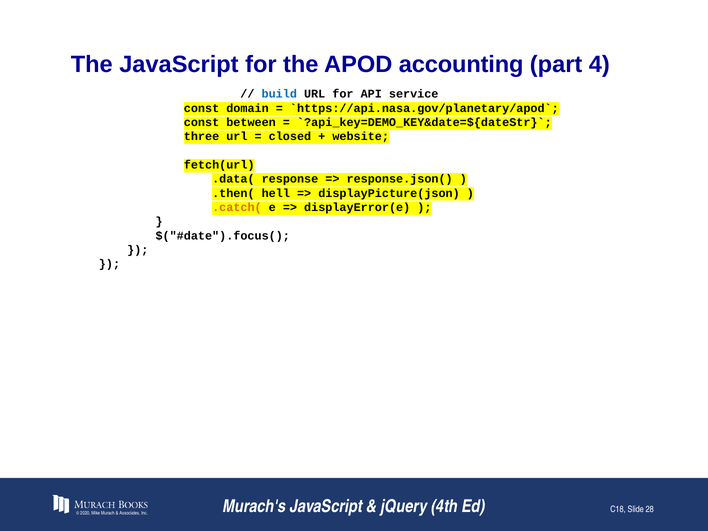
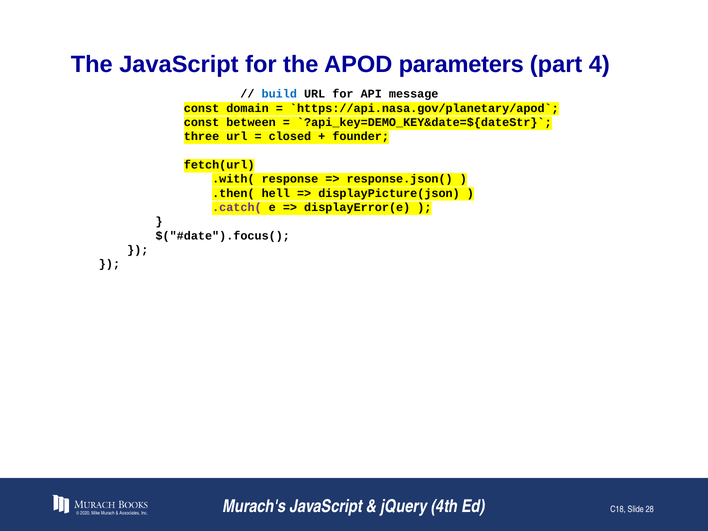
accounting: accounting -> parameters (461, 64)
service: service -> message (414, 94)
website: website -> founder (361, 137)
.data(: .data( -> .with( (233, 179)
.catch( colour: orange -> purple (237, 207)
